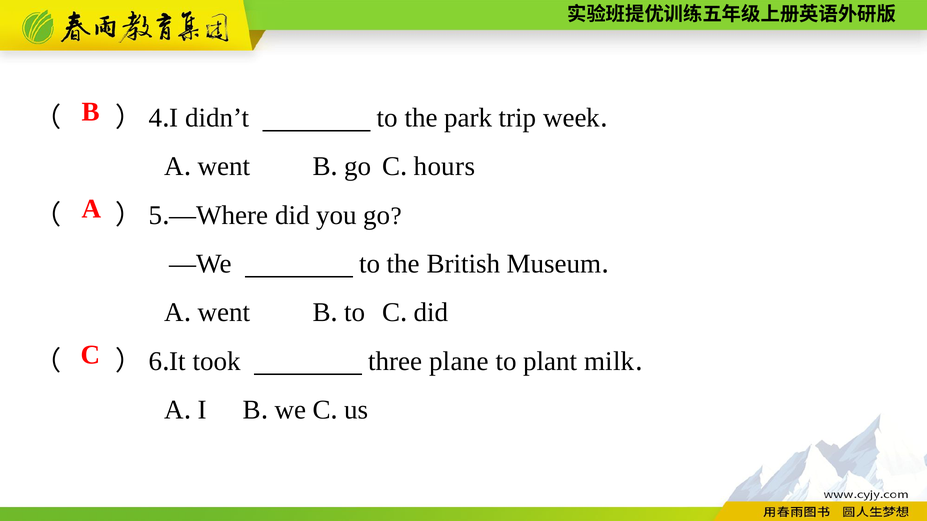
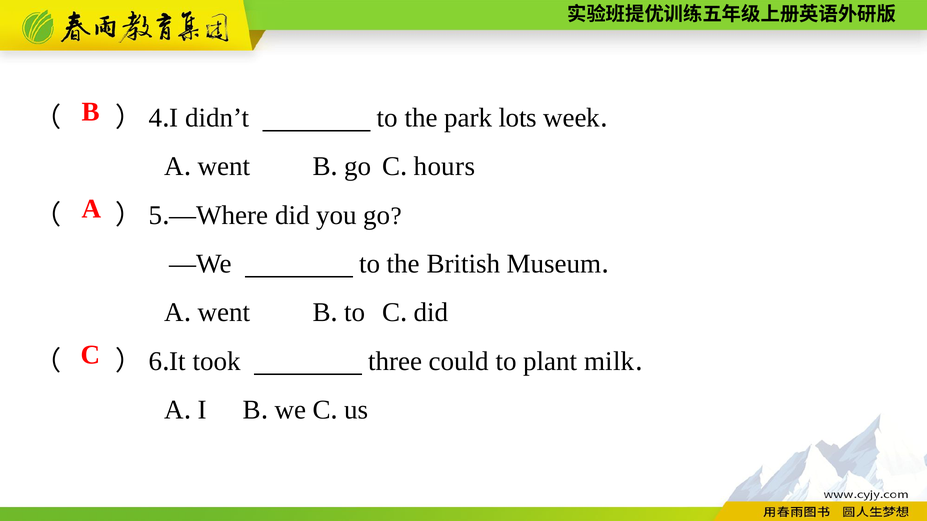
trip: trip -> lots (518, 118)
plane: plane -> could (459, 362)
